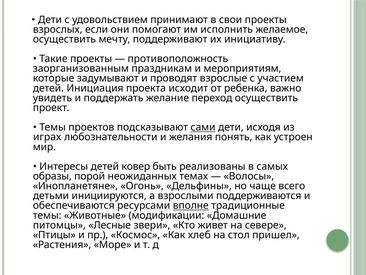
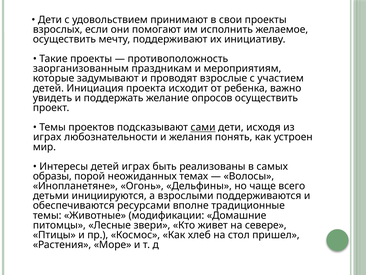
переход: переход -> опросов (212, 98)
детей ковер: ковер -> играх (136, 166)
вполне underline: present -> none (191, 205)
